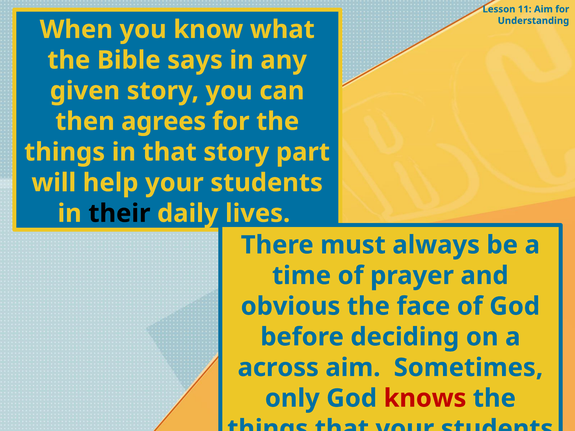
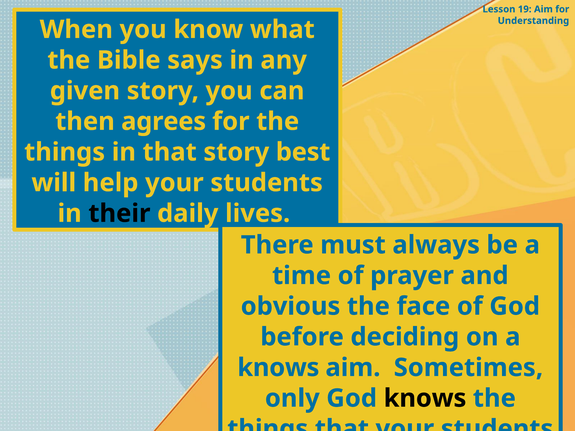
11: 11 -> 19 (525, 9)
part: part -> best (303, 152)
across: across -> knows (278, 368)
knows colour: red -> black (425, 399)
